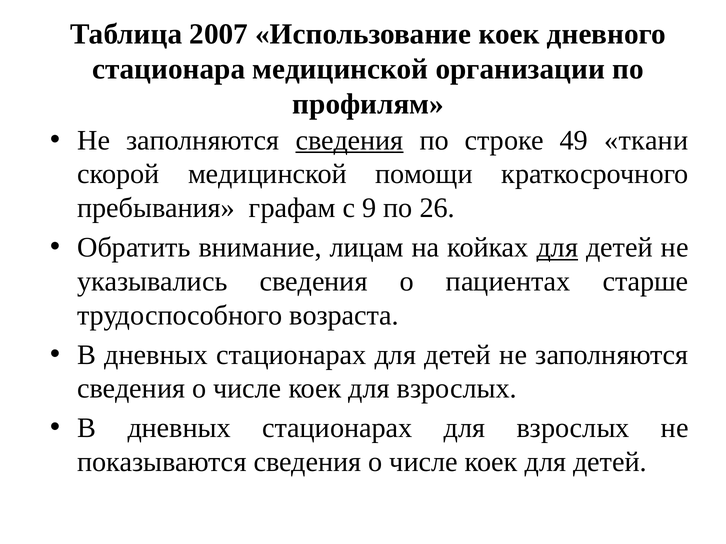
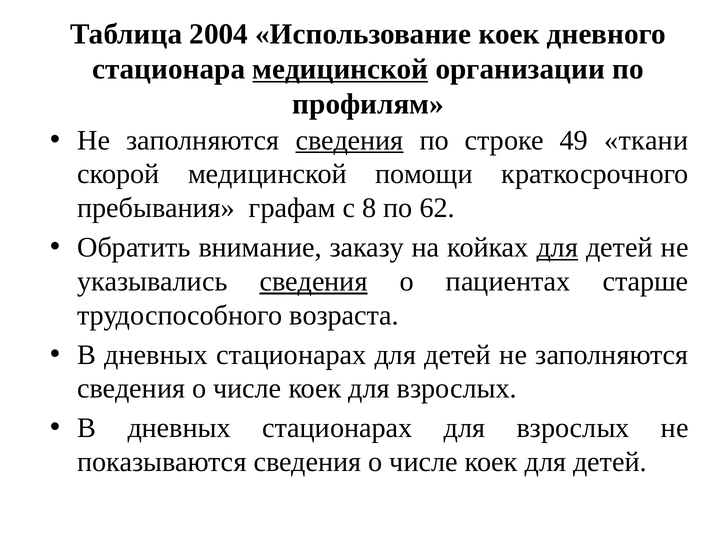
2007: 2007 -> 2004 (219, 34)
медицинской underline: none -> present (340, 69)
9: 9 -> 8 (369, 208)
26: 26 -> 62 (437, 208)
лицам: лицам -> заказу (367, 248)
сведения underline: none -> present (314, 282)
